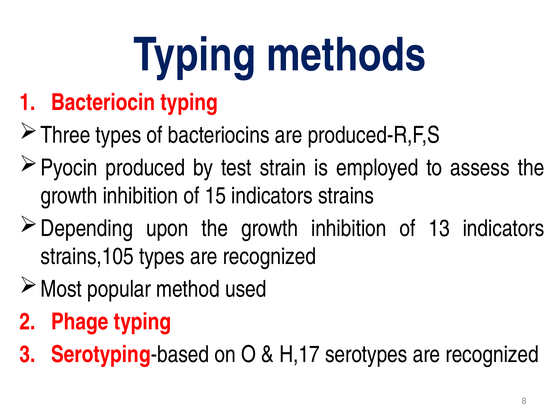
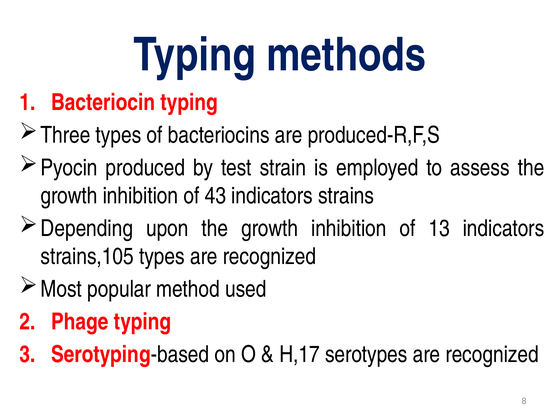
15: 15 -> 43 (215, 196)
